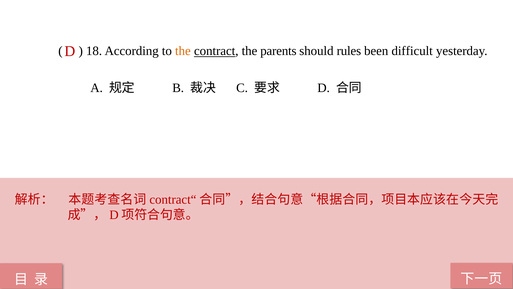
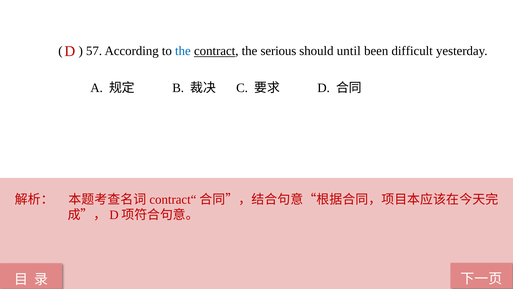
18: 18 -> 57 (94, 51)
the colour: orange -> blue (183, 51)
parents: parents -> serious (278, 51)
rules: rules -> until (349, 51)
